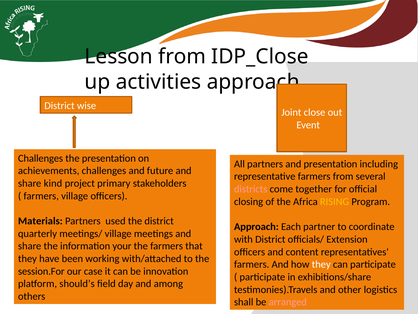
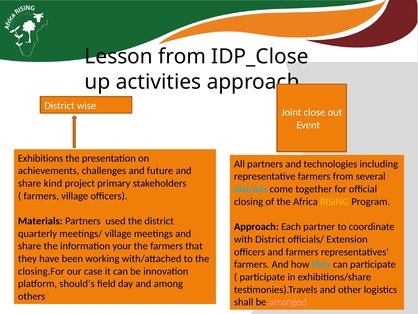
Challenges: Challenges -> Exhibitions (41, 158)
and presentation: presentation -> technologies (330, 164)
districts colour: pink -> light blue (251, 189)
and content: content -> farmers (302, 251)
they colour: white -> light blue (321, 264)
session.For: session.For -> closing.For (41, 271)
